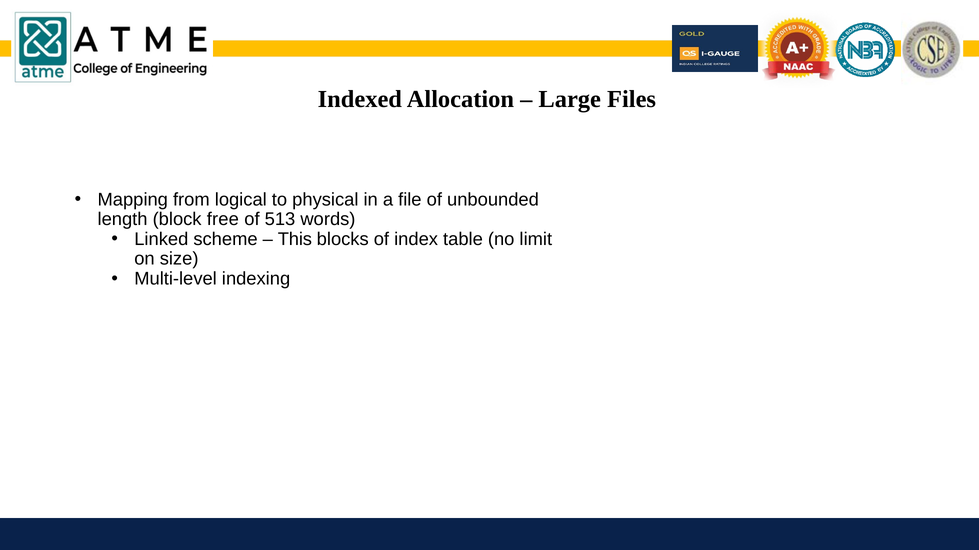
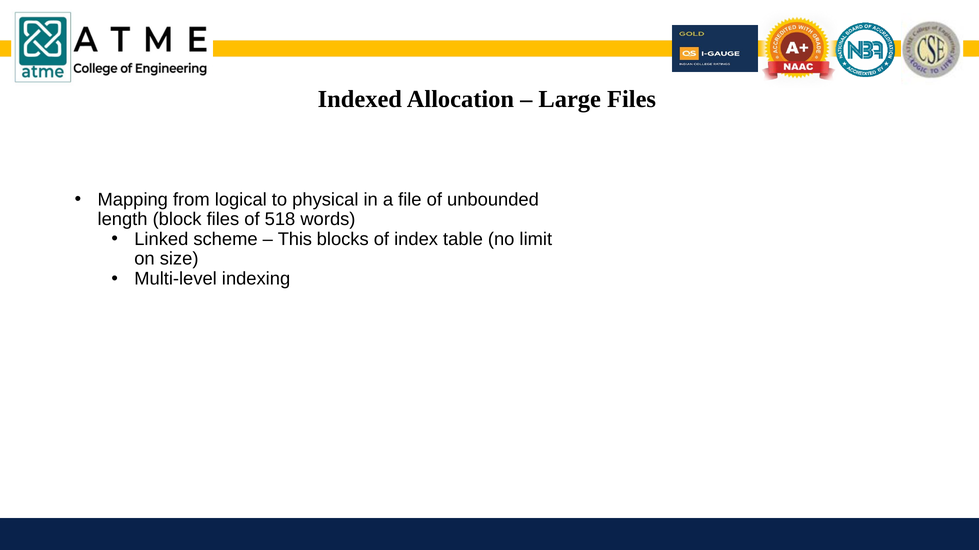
block free: free -> files (223, 220)
513: 513 -> 518 (280, 220)
